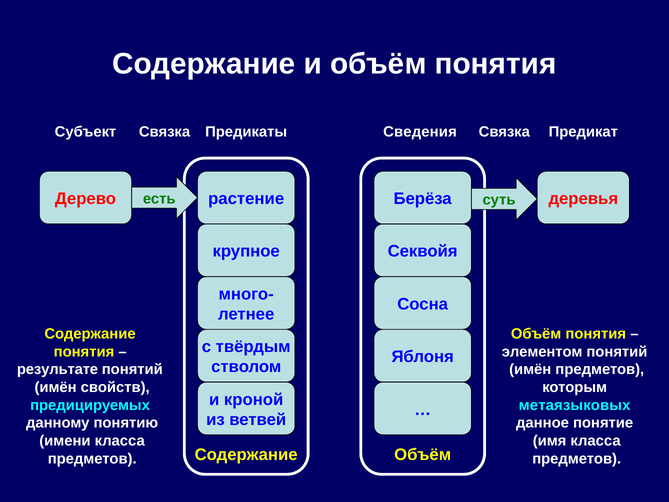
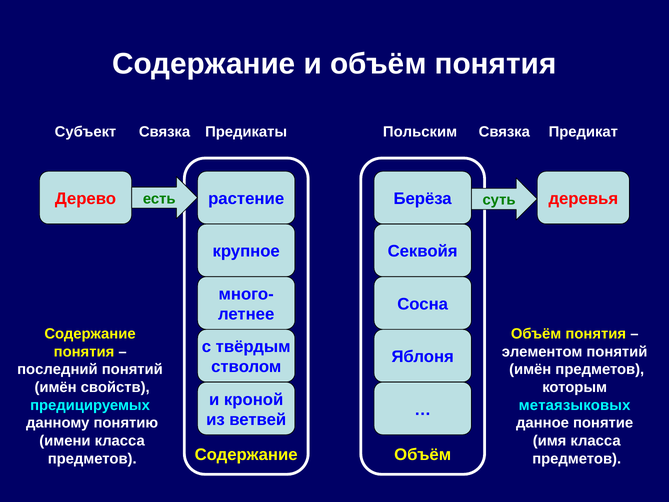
Сведения: Сведения -> Польским (420, 132)
результате: результате -> последний (57, 369)
